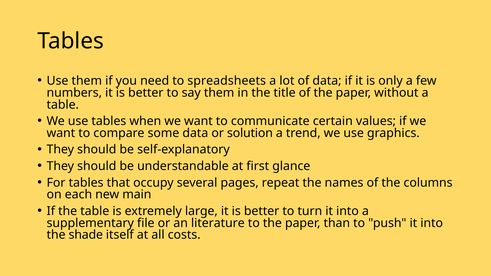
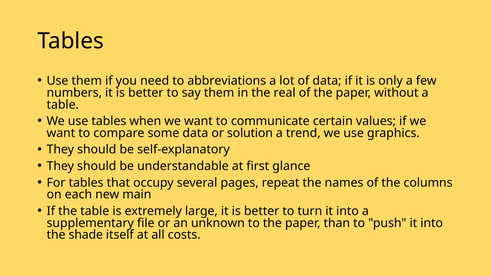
spreadsheets: spreadsheets -> abbreviations (227, 81)
title: title -> real (285, 93)
literature: literature -> unknown (218, 223)
